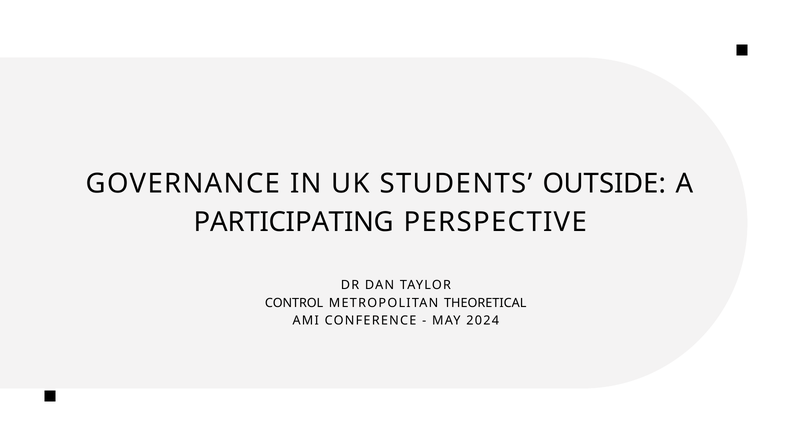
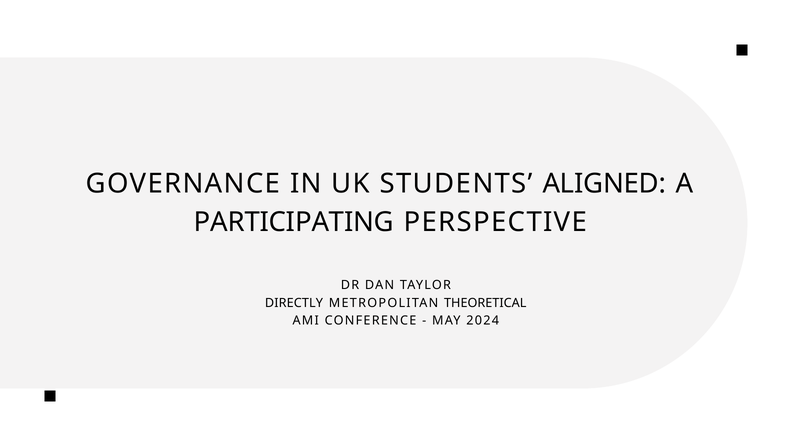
OUTSIDE: OUTSIDE -> ALIGNED (604, 184)
CONTROL: CONTROL -> DIRECTLY (294, 303)
